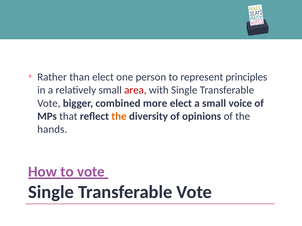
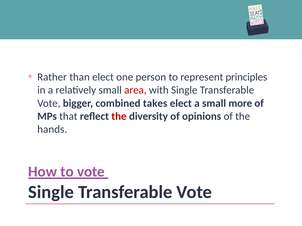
more: more -> takes (155, 103)
voice: voice -> more (240, 103)
the colour: orange -> red (119, 117)
